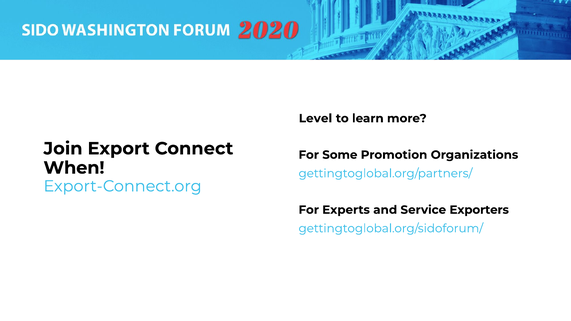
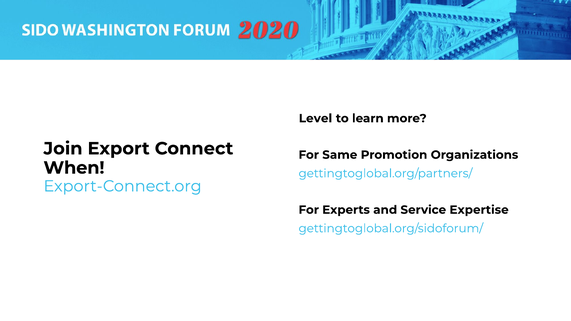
Some: Some -> Same (340, 155)
Exporters: Exporters -> Expertise (479, 210)
